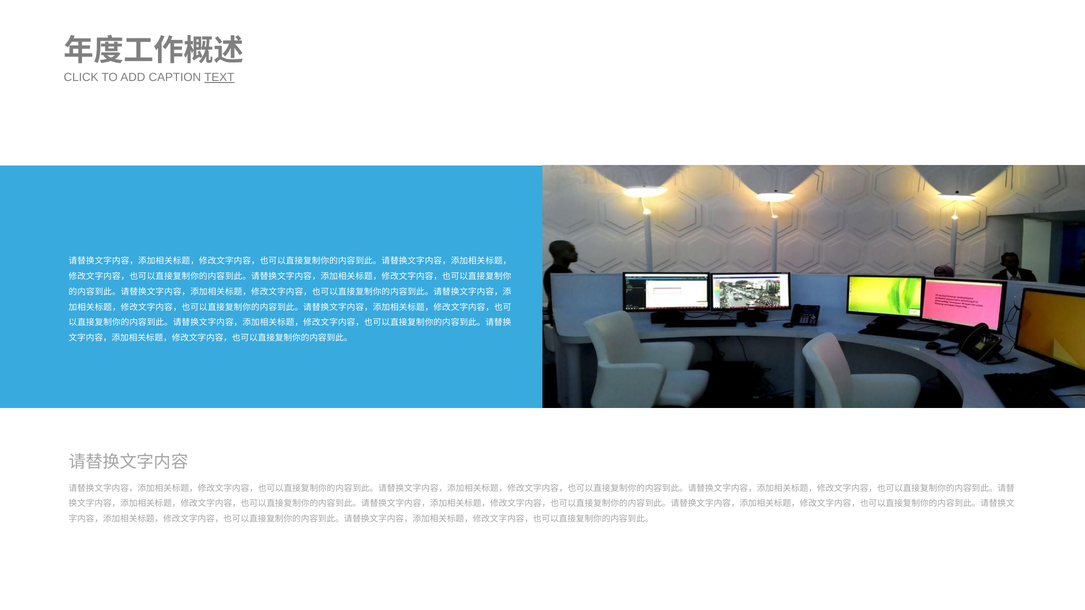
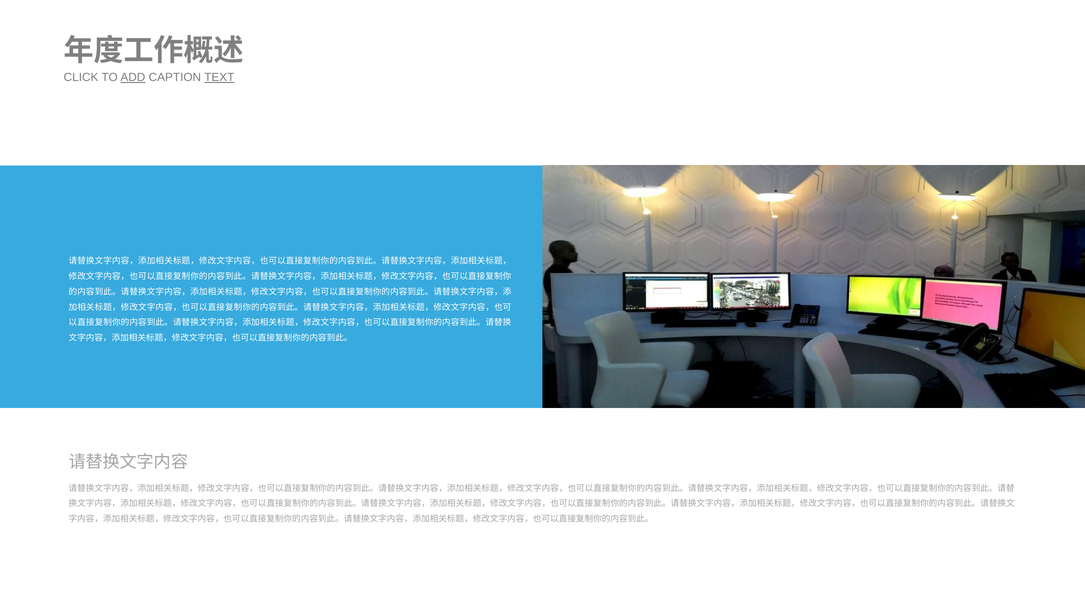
ADD underline: none -> present (133, 77)
